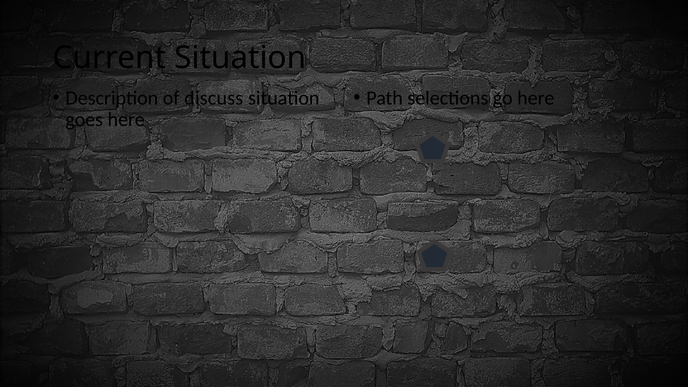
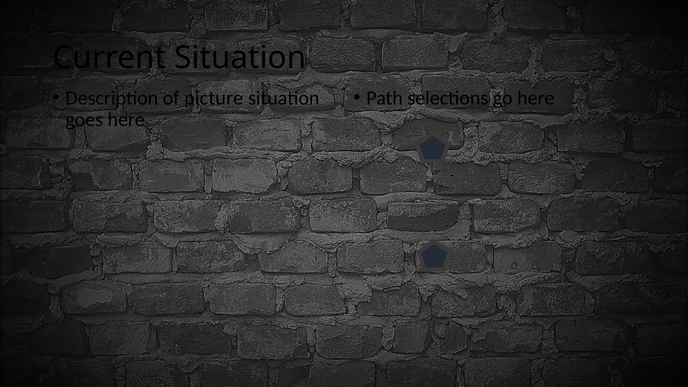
discuss: discuss -> picture (214, 98)
